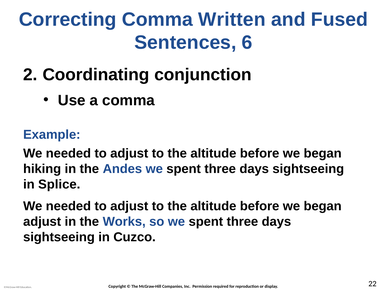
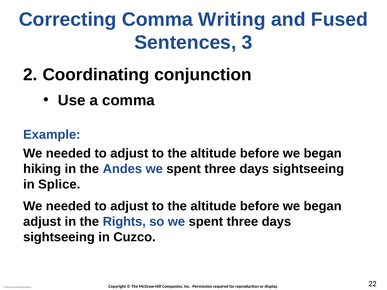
Written: Written -> Writing (232, 19)
6: 6 -> 3 (247, 43)
Works: Works -> Rights (124, 222)
